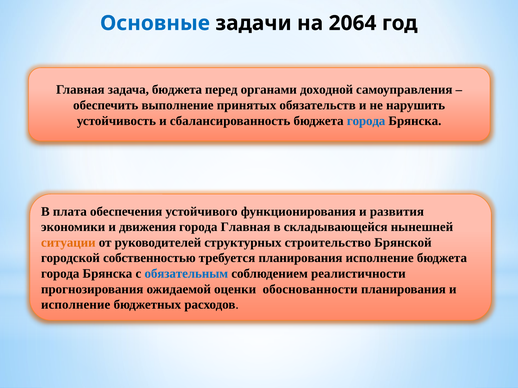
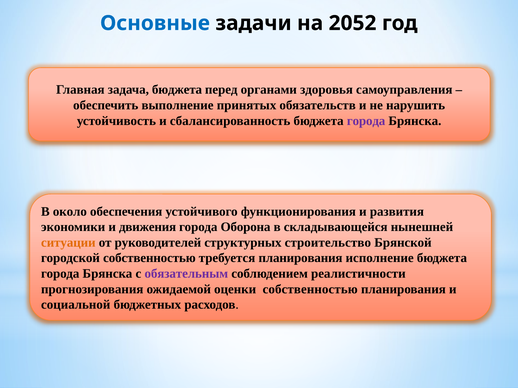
2064: 2064 -> 2052 (353, 23)
доходной: доходной -> здоровья (326, 90)
города colour: blue -> purple (366, 121)
плата: плата -> около (70, 212)
города Главная: Главная -> Оборона (246, 227)
обязательным colour: blue -> purple (186, 274)
оценки обоснованности: обоснованности -> собственностью (310, 289)
исполнение: исполнение -> социальной (76, 305)
